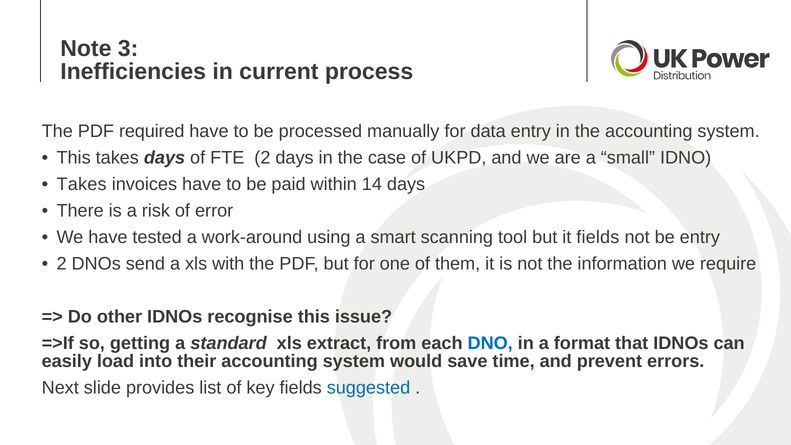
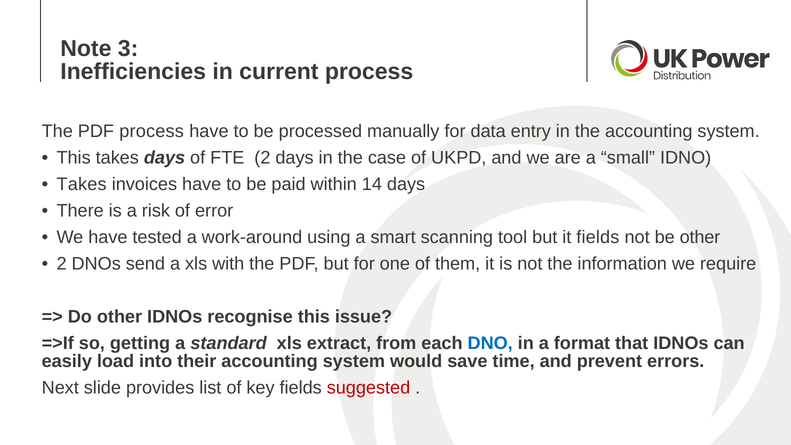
PDF required: required -> process (152, 131)
be entry: entry -> other (700, 237)
suggested colour: blue -> red (368, 388)
